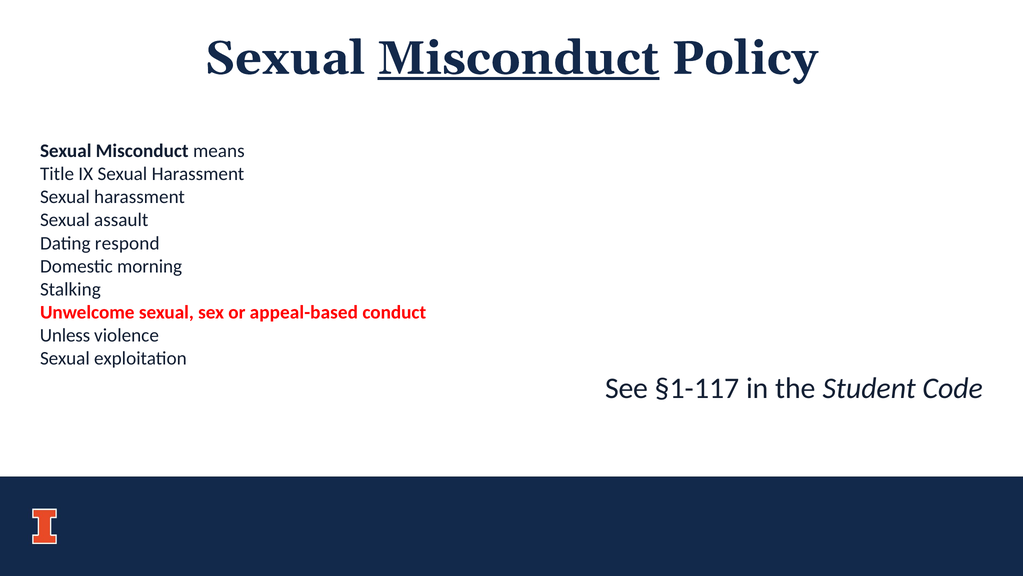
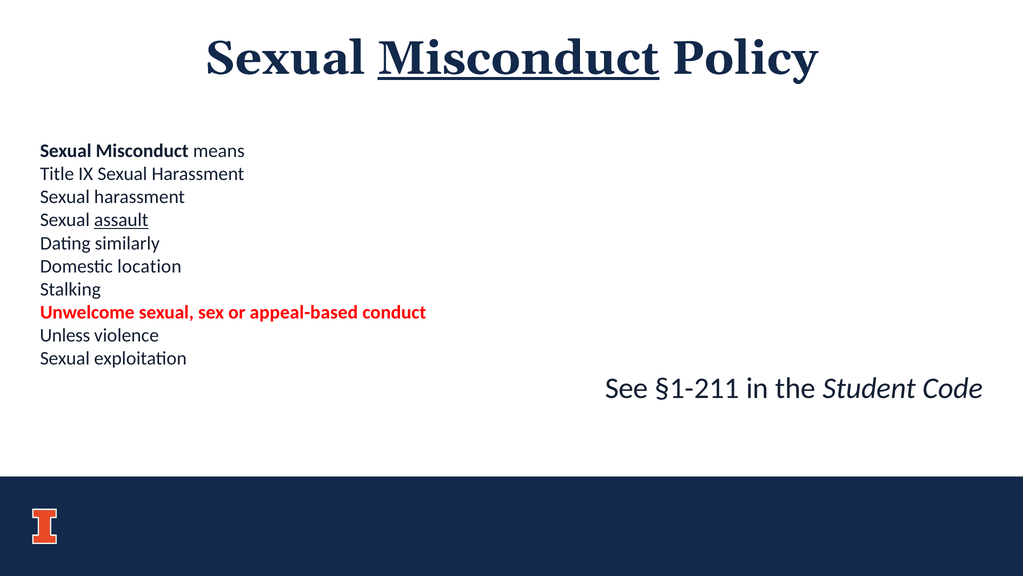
assault underline: none -> present (121, 220)
respond: respond -> similarly (127, 243)
morning: morning -> location (149, 266)
§1-117: §1-117 -> §1-211 (697, 388)
